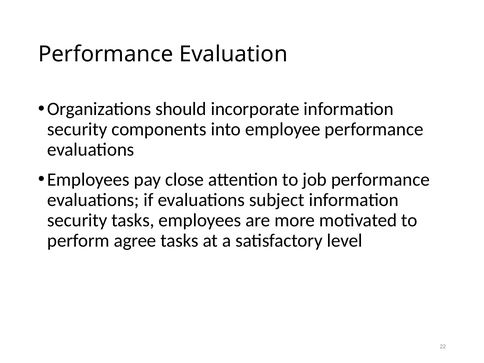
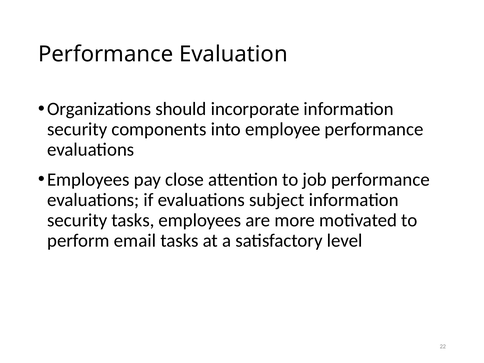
agree: agree -> email (135, 241)
